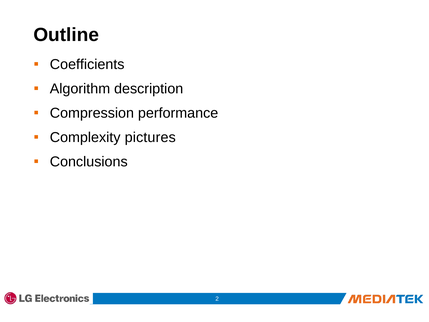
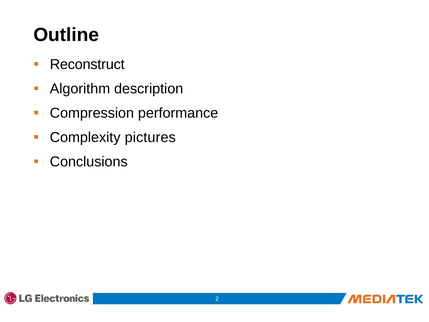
Coefficients: Coefficients -> Reconstruct (87, 64)
